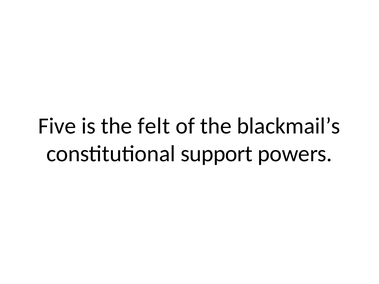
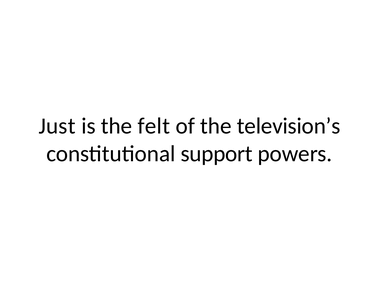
Five: Five -> Just (57, 126)
blackmail’s: blackmail’s -> television’s (289, 126)
